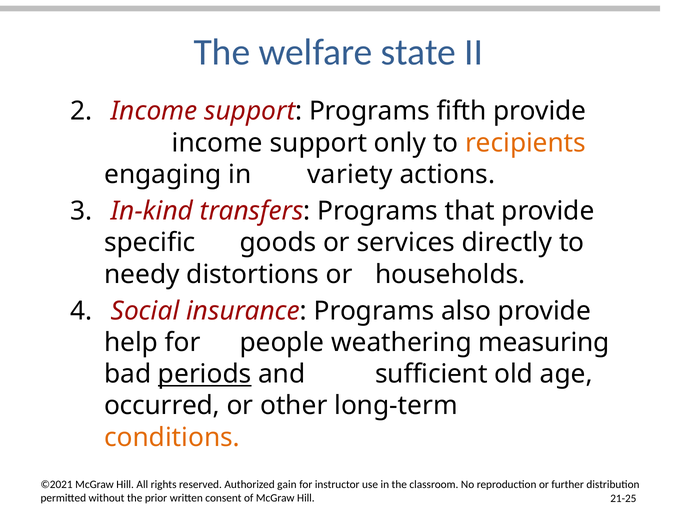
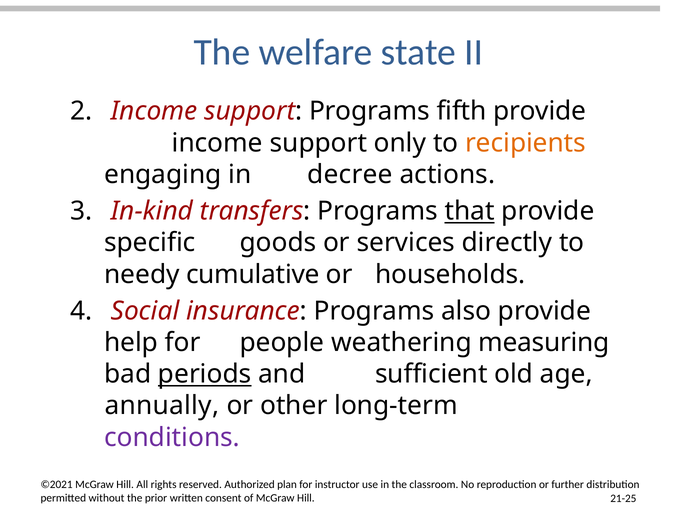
variety: variety -> decree (350, 174)
that underline: none -> present (470, 211)
distortions: distortions -> cumulative (253, 274)
occurred: occurred -> annually (162, 406)
conditions colour: orange -> purple (172, 437)
gain: gain -> plan (287, 484)
